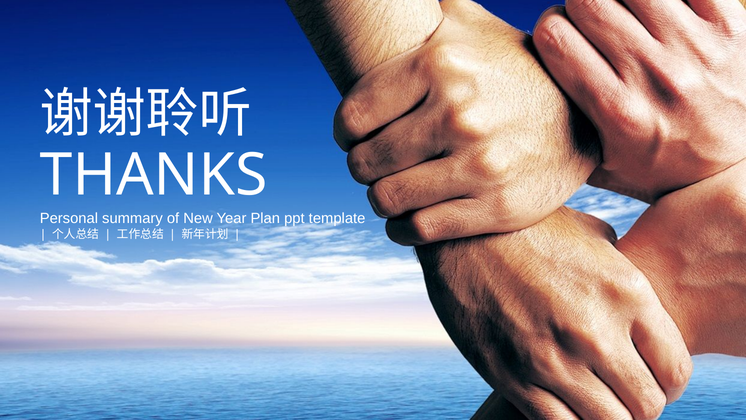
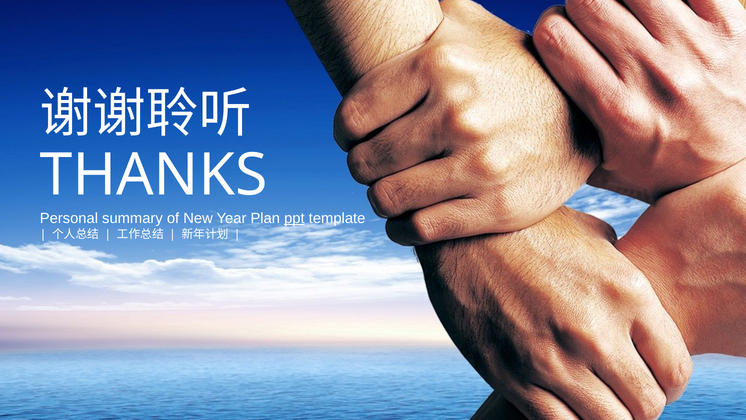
ppt underline: none -> present (294, 218)
